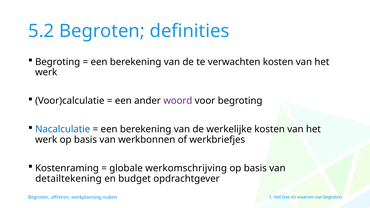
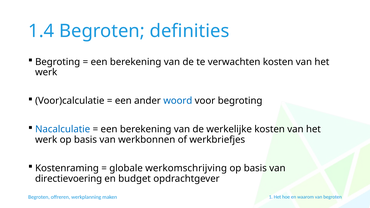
5.2: 5.2 -> 1.4 (41, 31)
woord colour: purple -> blue (178, 101)
detailtekening: detailtekening -> directievoering (69, 179)
